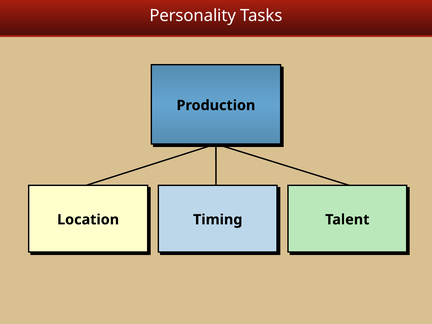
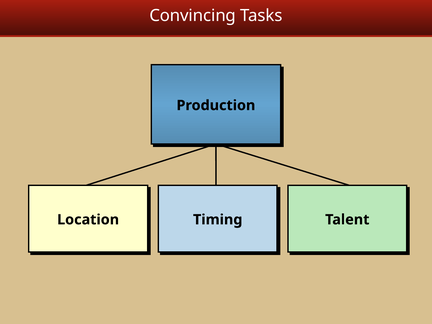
Personality: Personality -> Convincing (193, 16)
